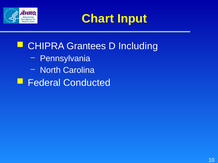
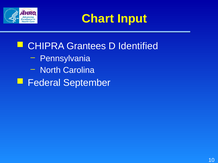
Including: Including -> Identified (138, 46)
Conducted: Conducted -> September (87, 83)
